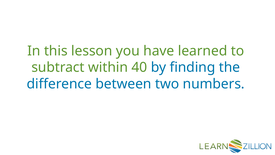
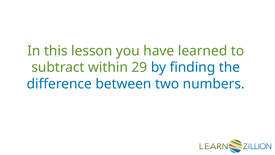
40: 40 -> 29 (139, 67)
